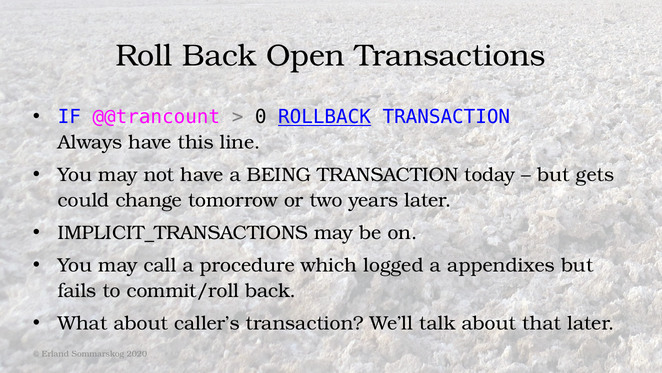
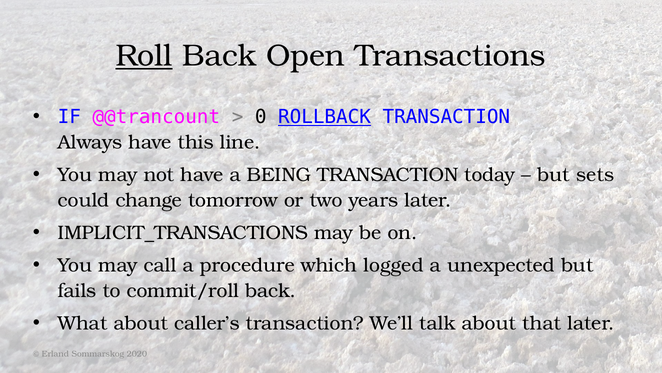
Roll underline: none -> present (144, 56)
gets: gets -> sets (595, 175)
appendixes: appendixes -> unexpected (501, 265)
